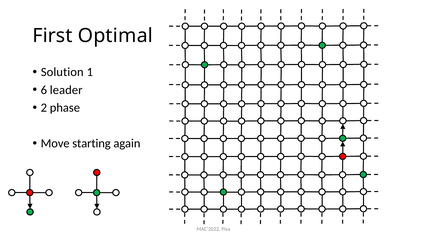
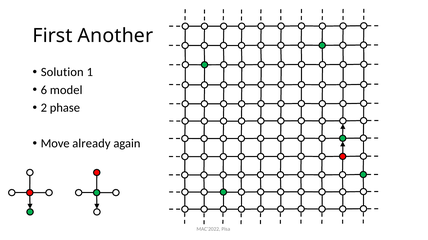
Optimal: Optimal -> Another (115, 36)
leader: leader -> model (66, 90)
starting: starting -> already (91, 144)
